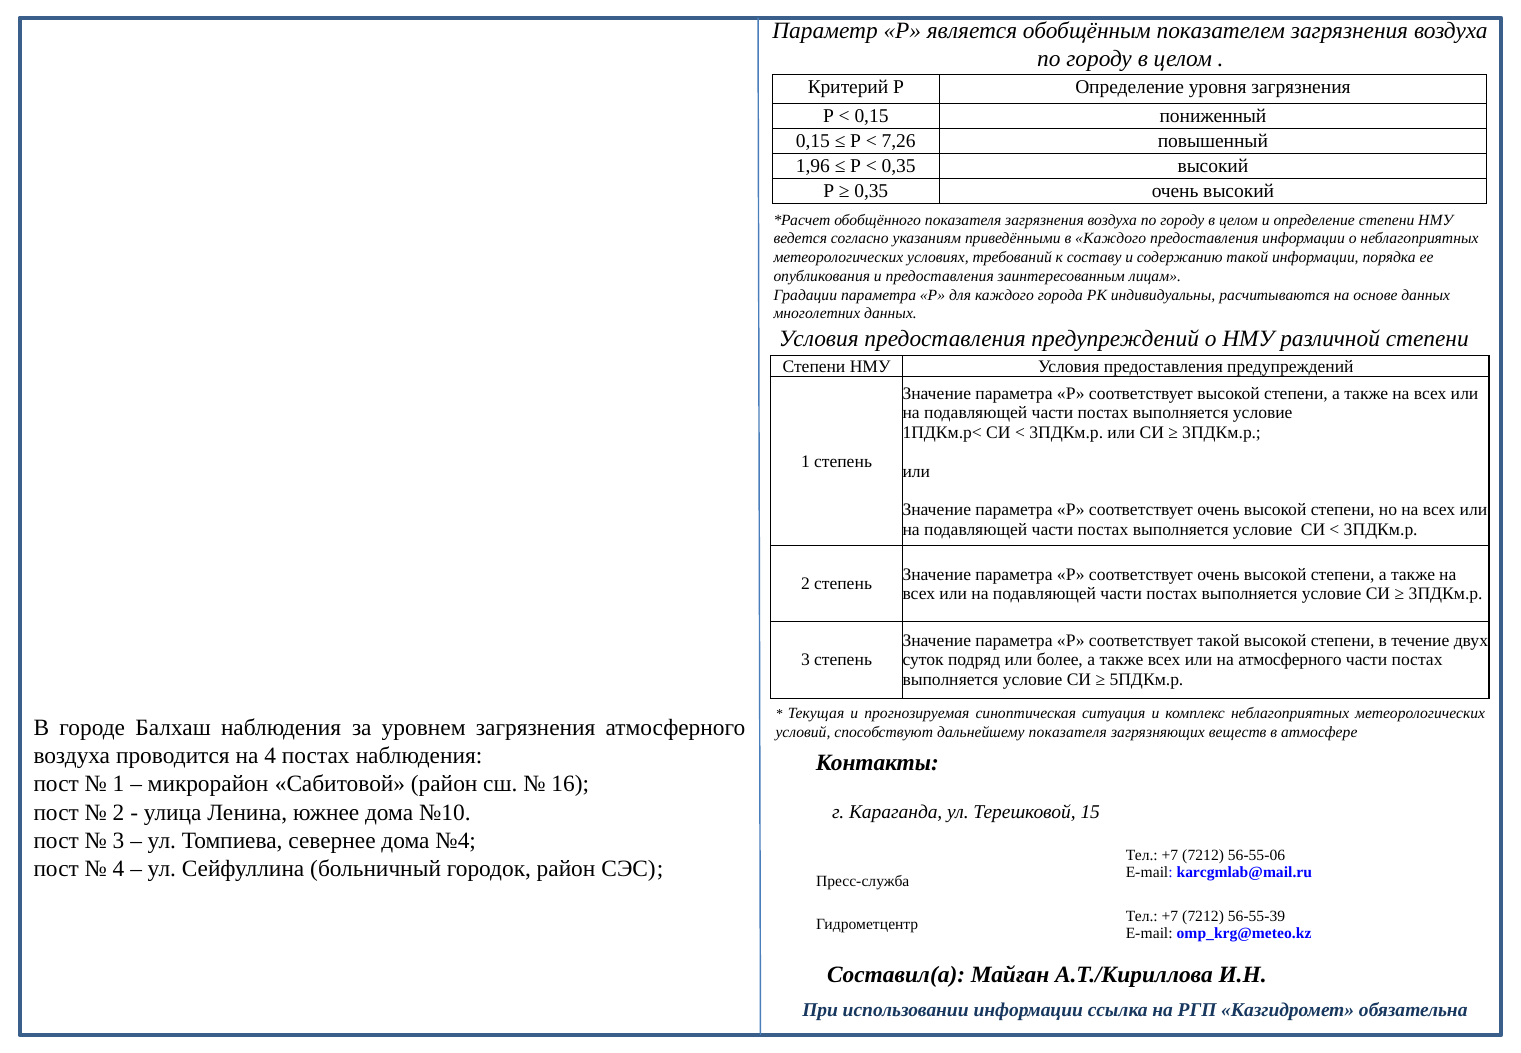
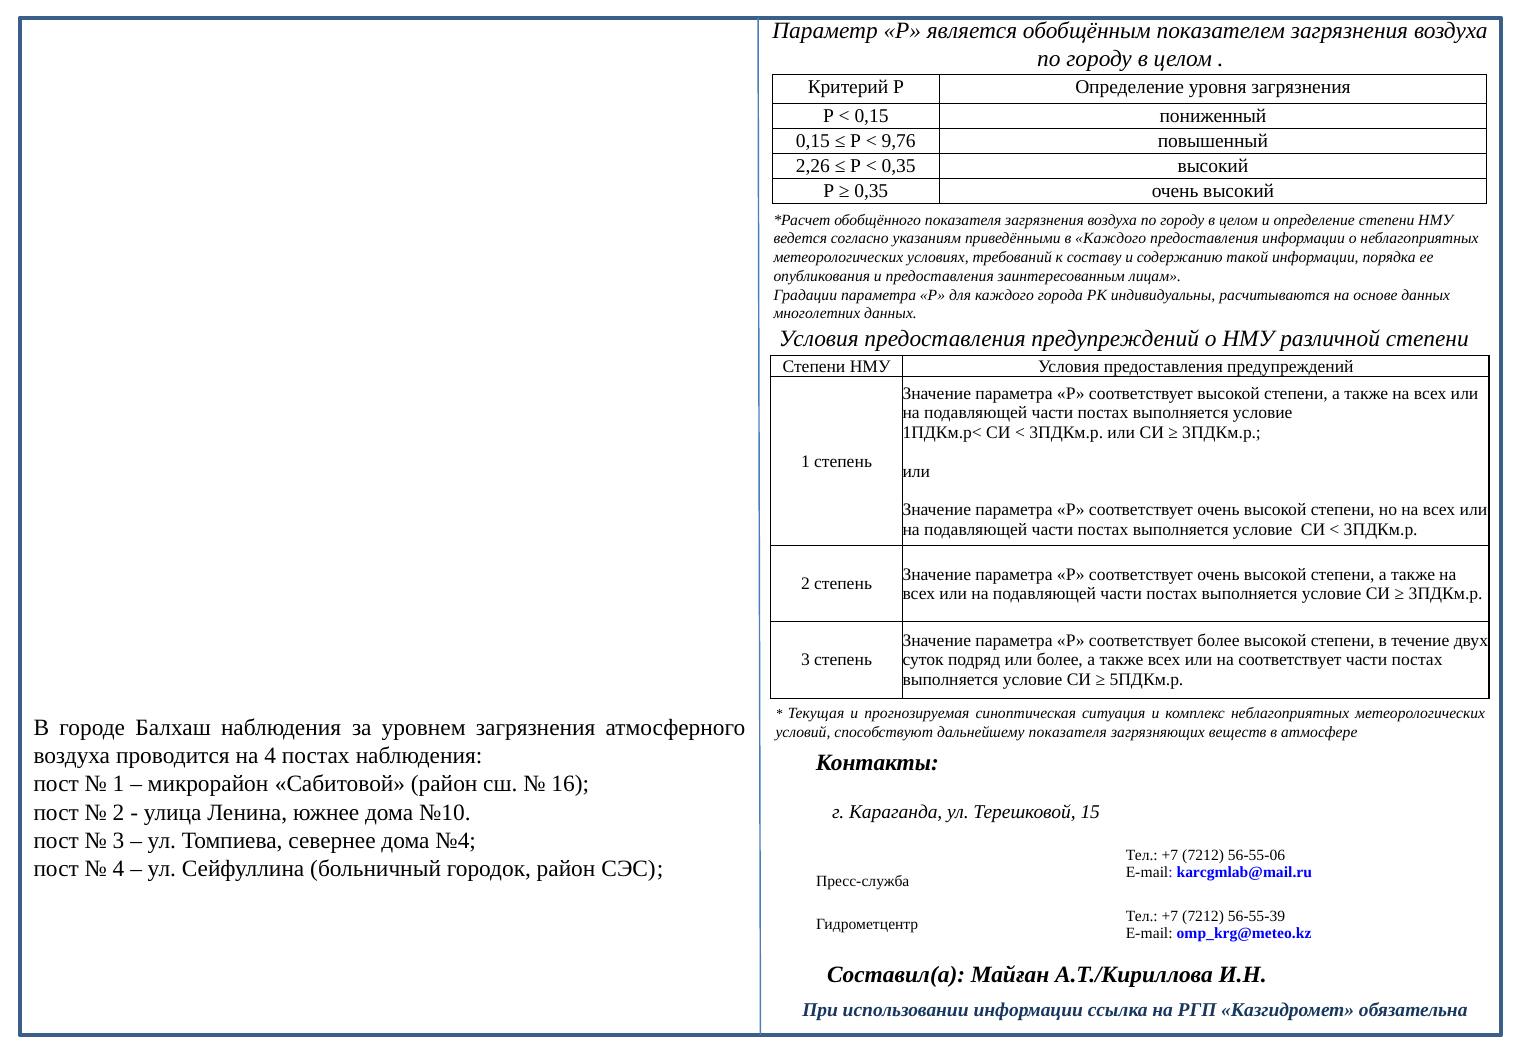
7,26: 7,26 -> 9,76 (899, 141)
1,96: 1,96 -> 2,26 (813, 166)
соответствует такой: такой -> более (1218, 641)
на атмосферного: атмосферного -> соответствует (1290, 660)
